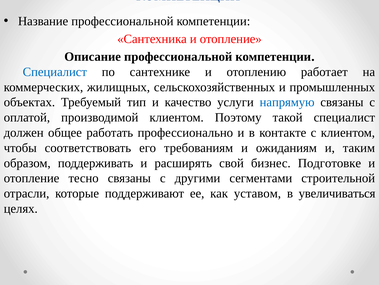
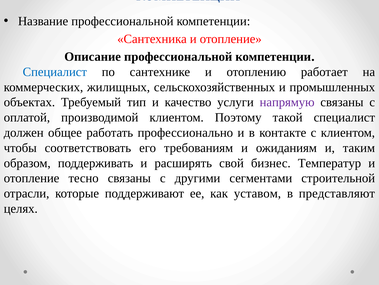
напрямую colour: blue -> purple (287, 102)
Подготовке: Подготовке -> Температур (330, 163)
увеличиваться: увеличиваться -> представляют (337, 193)
